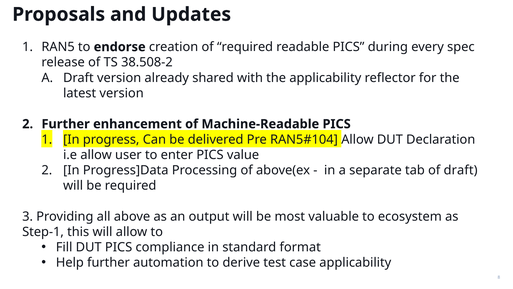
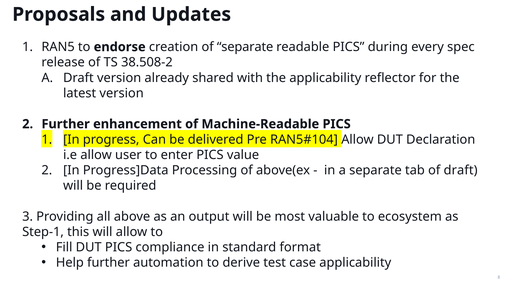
of required: required -> separate (245, 47)
